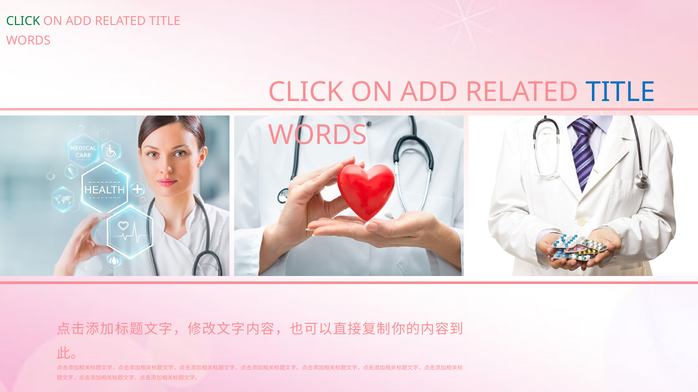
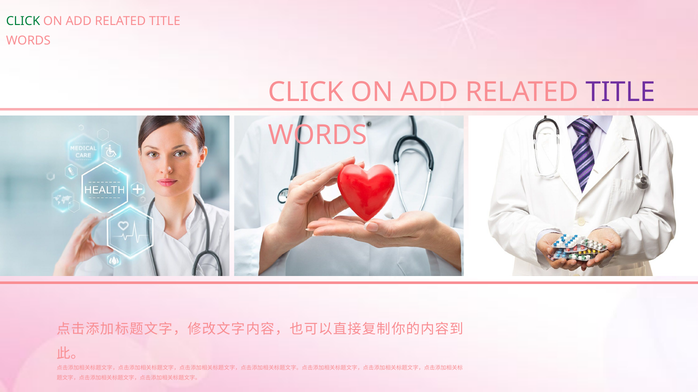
TITLE colour: blue -> purple (620, 92)
